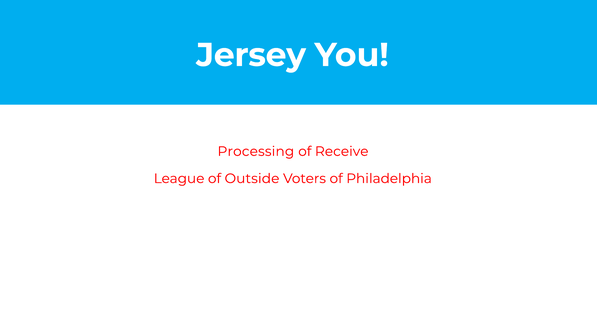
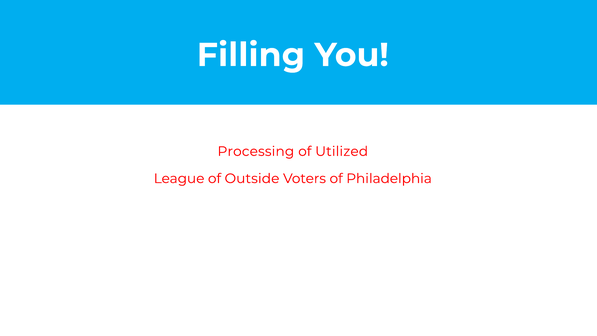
Jersey: Jersey -> Filling (251, 55)
Receive: Receive -> Utilized (342, 151)
